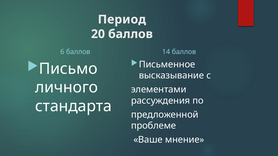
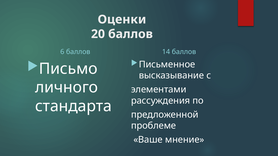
Период: Период -> Оценки (122, 20)
